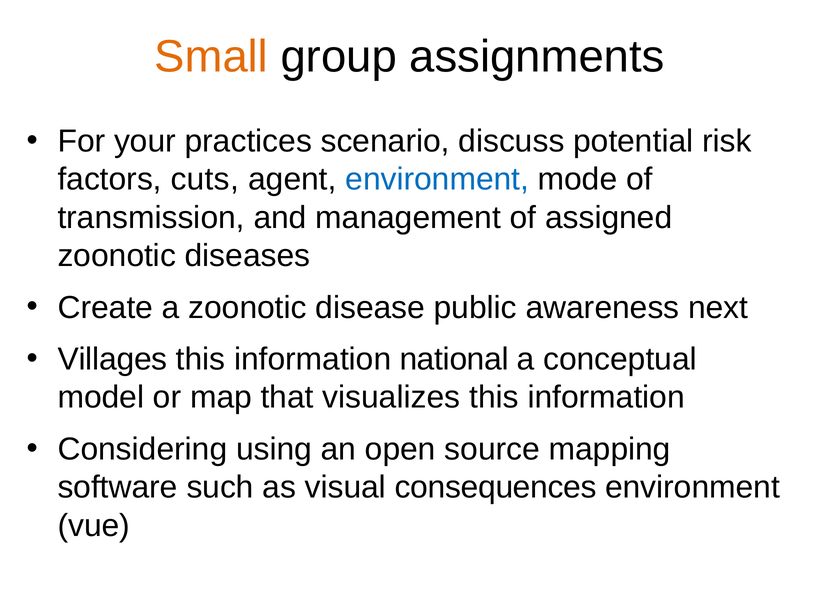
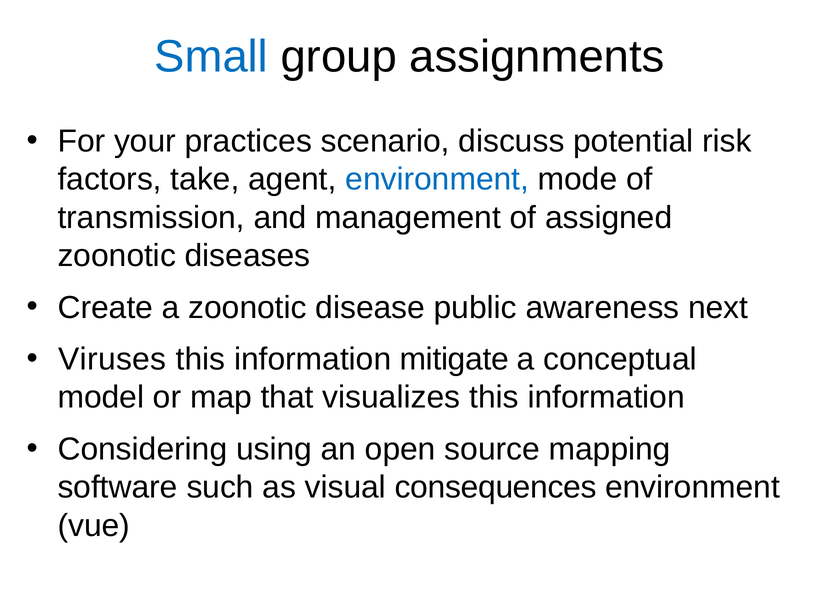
Small colour: orange -> blue (211, 57)
cuts: cuts -> take (205, 180)
Villages: Villages -> Viruses (112, 359)
national: national -> mitigate (454, 359)
